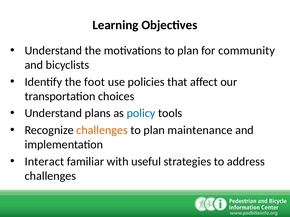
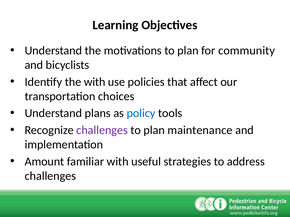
the foot: foot -> with (95, 82)
challenges colour: orange -> purple (102, 130)
Interact: Interact -> Amount (44, 162)
